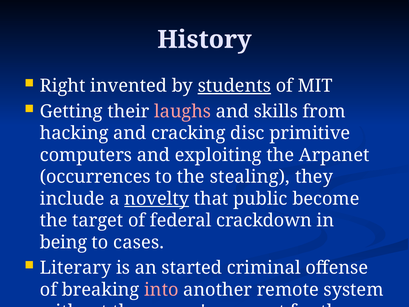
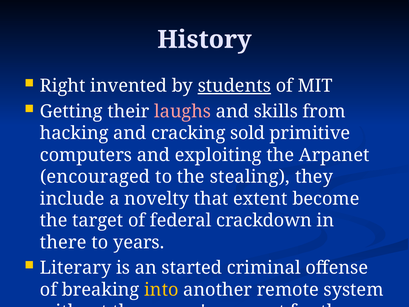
disc: disc -> sold (248, 133)
occurrences: occurrences -> encouraged (95, 177)
novelty underline: present -> none (157, 199)
public: public -> extent (260, 199)
being: being -> there (63, 242)
cases: cases -> years (139, 242)
into colour: pink -> yellow (161, 289)
